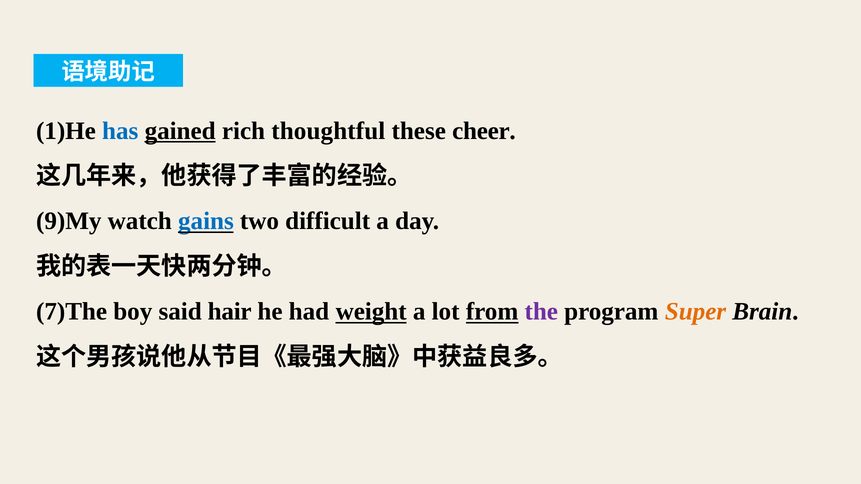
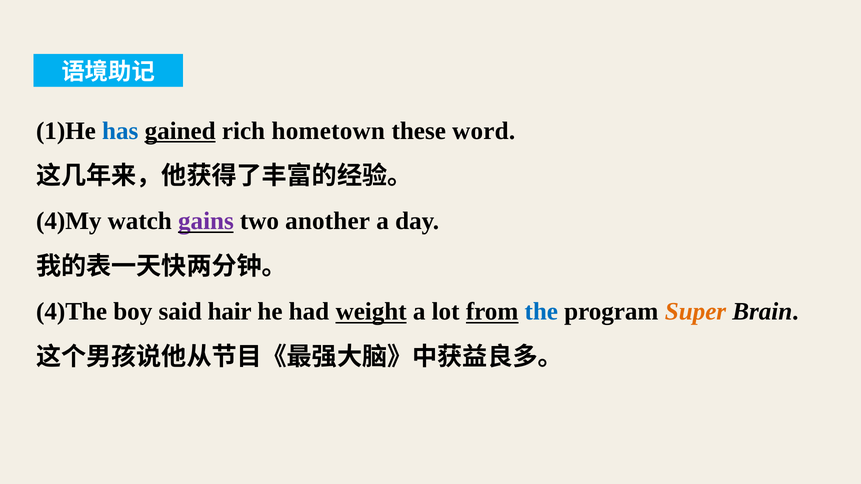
thoughtful: thoughtful -> hometown (328, 131)
cheer: cheer -> word (484, 131)
9)My: 9)My -> 4)My (69, 221)
gains colour: blue -> purple (206, 221)
difficult: difficult -> another (328, 221)
7)The: 7)The -> 4)The (72, 312)
the colour: purple -> blue (541, 312)
